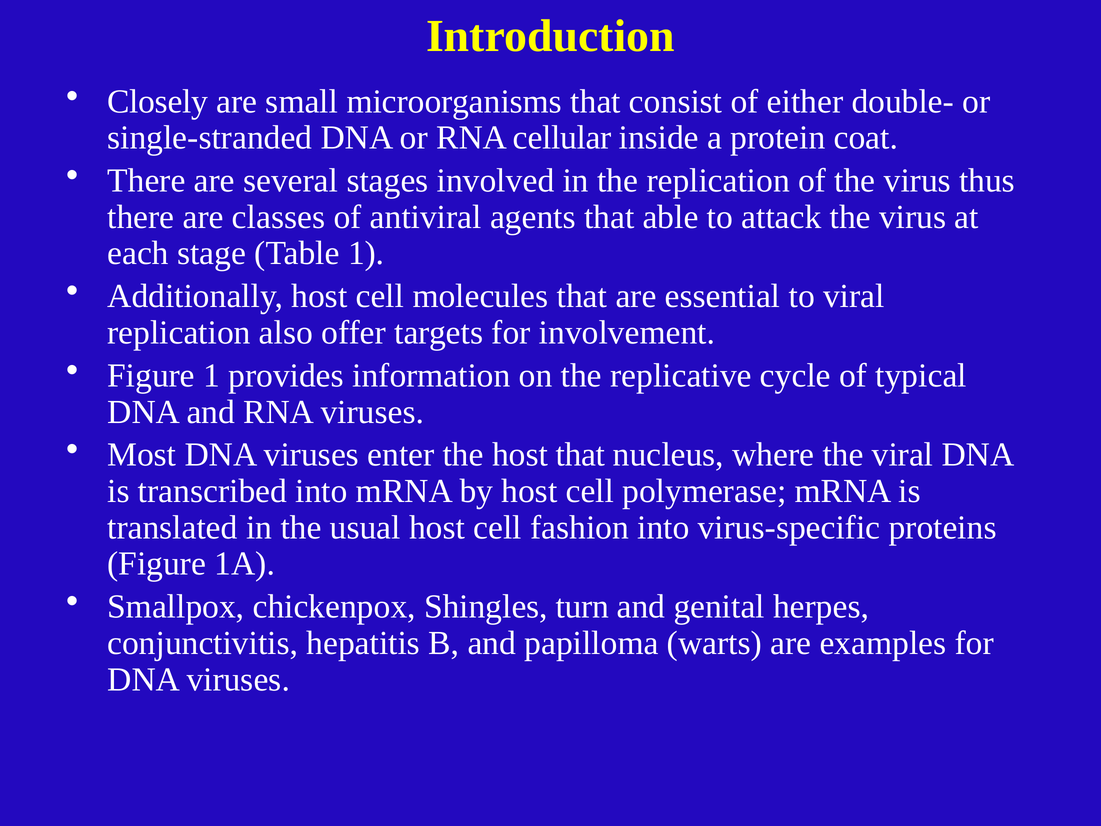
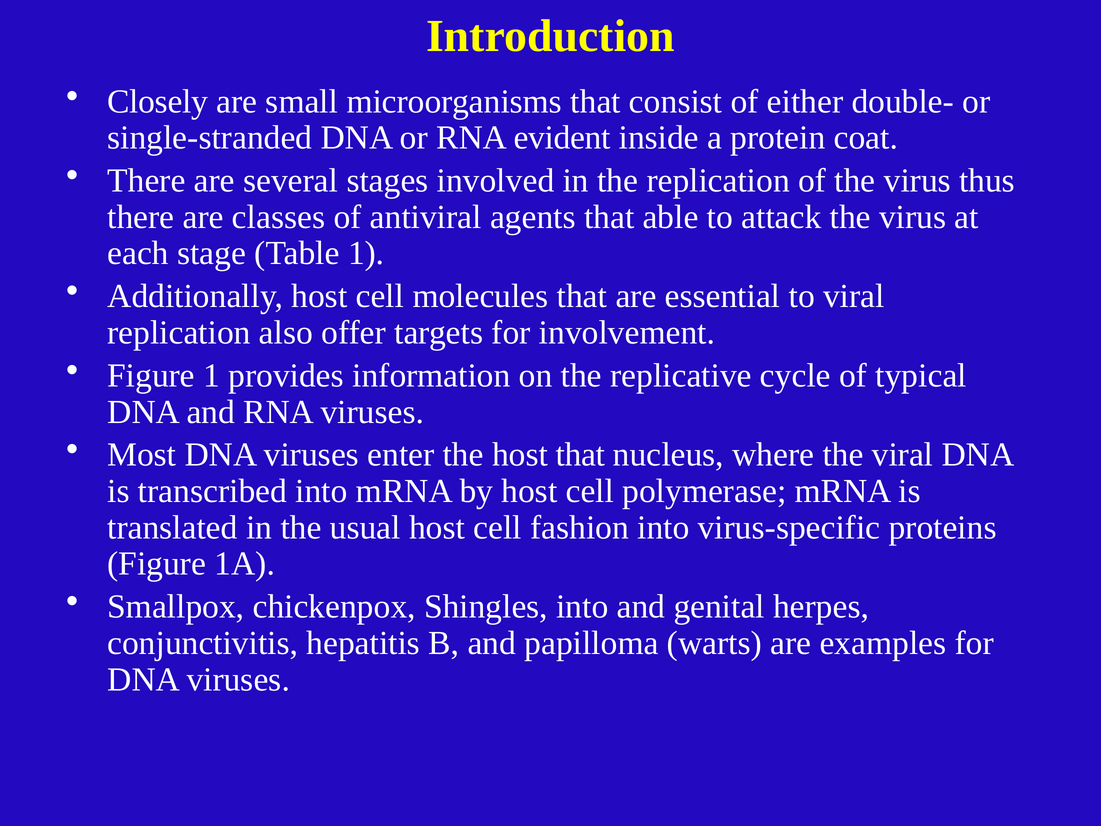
cellular: cellular -> evident (562, 138)
Shingles turn: turn -> into (582, 607)
